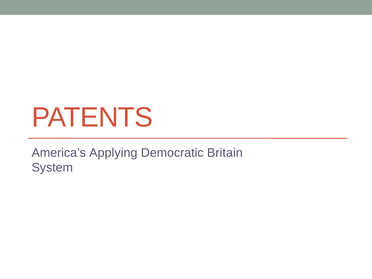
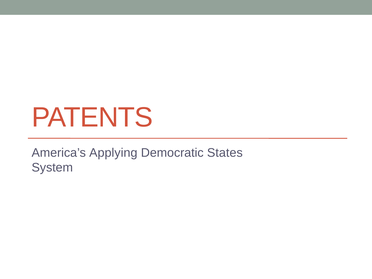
Britain: Britain -> States (225, 153)
